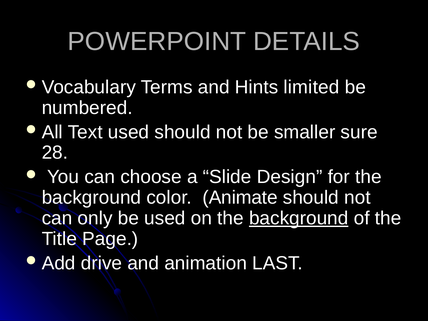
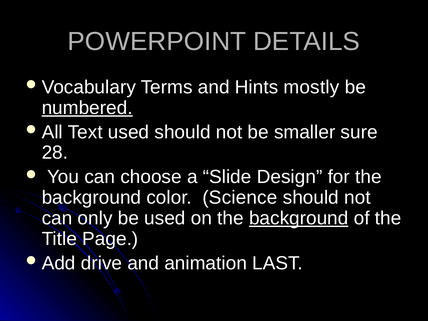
limited: limited -> mostly (311, 87)
numbered underline: none -> present (87, 108)
Animate: Animate -> Science (240, 198)
